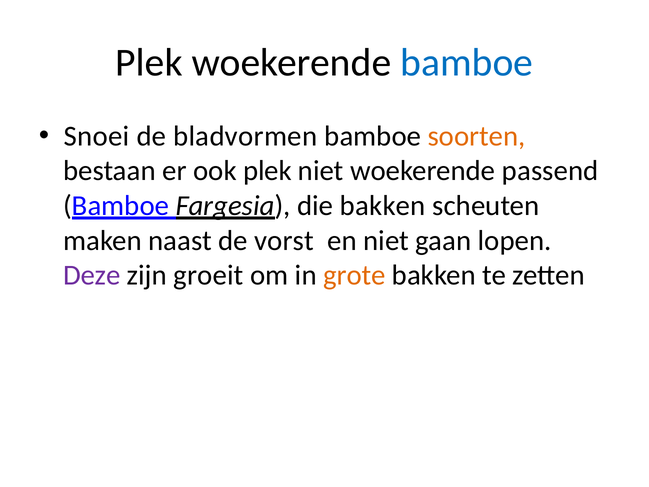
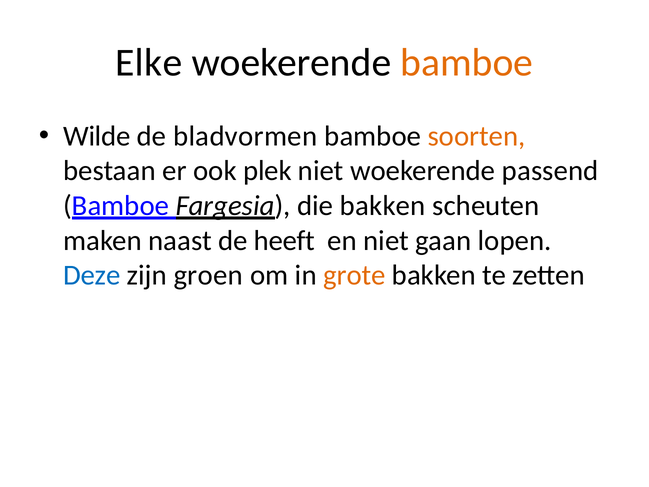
Plek: Plek -> Elke (149, 63)
bamboe colour: blue -> orange (467, 63)
Snoei: Snoei -> Wilde (97, 136)
vorst: vorst -> heeft (284, 241)
Deze colour: purple -> blue (92, 275)
groeit: groeit -> groen (208, 275)
